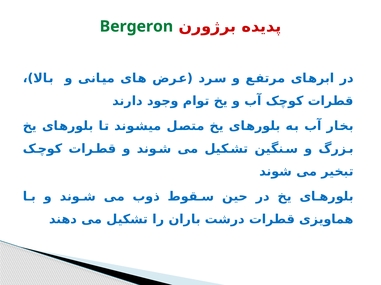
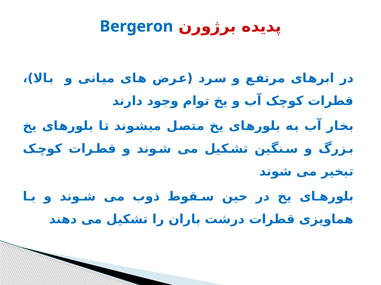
Bergeron colour: green -> blue (136, 26)
